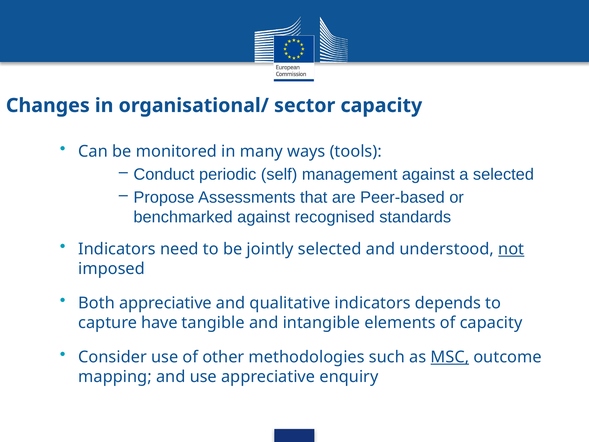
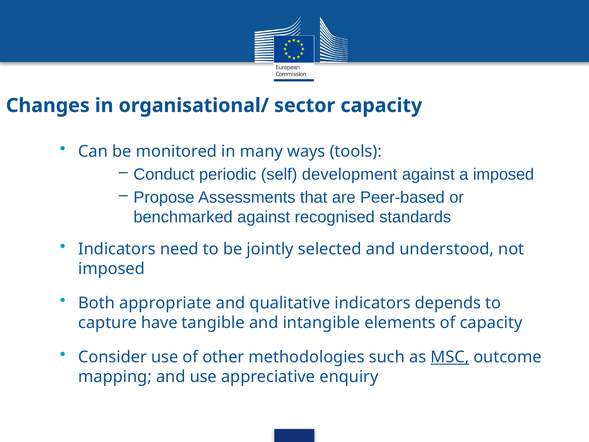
management: management -> development (350, 174)
a selected: selected -> imposed (504, 174)
not underline: present -> none (511, 249)
Both appreciative: appreciative -> appropriate (165, 303)
